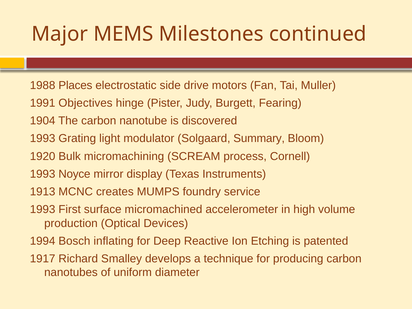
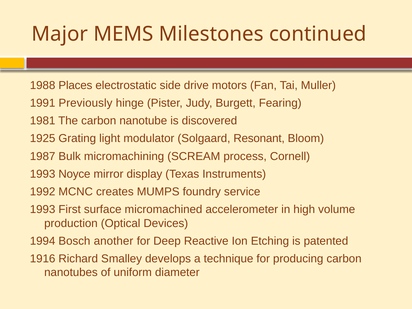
Objectives: Objectives -> Previously (85, 103)
1904: 1904 -> 1981 (43, 121)
1993: 1993 -> 1925 (43, 139)
Summary: Summary -> Resonant (259, 139)
1920: 1920 -> 1987 (43, 156)
1913: 1913 -> 1992 (43, 192)
inflating: inflating -> another (114, 241)
1917: 1917 -> 1916 (43, 259)
